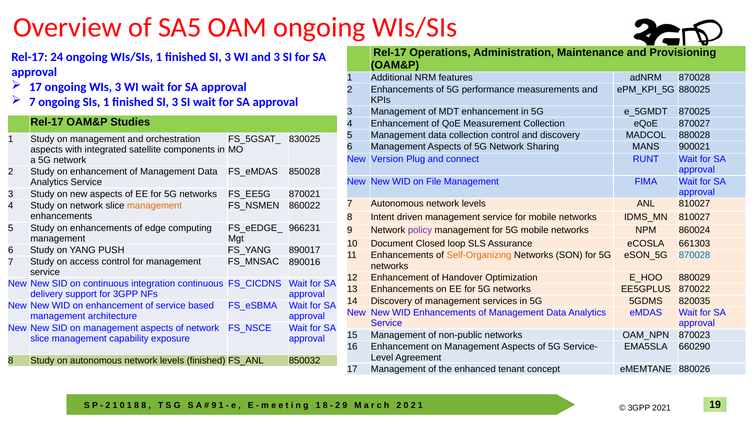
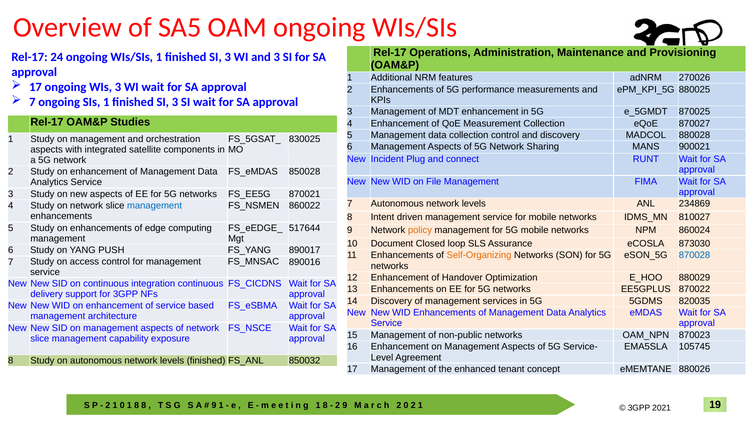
adNRM 870028: 870028 -> 270026 (695, 78)
Version: Version -> Incident (387, 159)
ANL 810027: 810027 -> 234869 (695, 204)
management colour: orange -> blue (155, 206)
966231: 966231 -> 517644 (305, 228)
policy colour: purple -> orange (420, 230)
661303: 661303 -> 873030 (695, 244)
660290: 660290 -> 105745 (695, 347)
